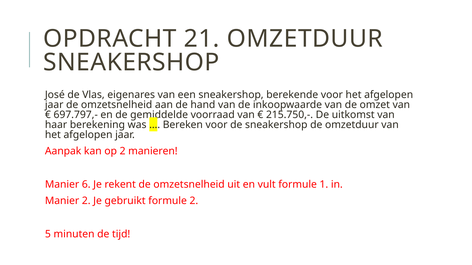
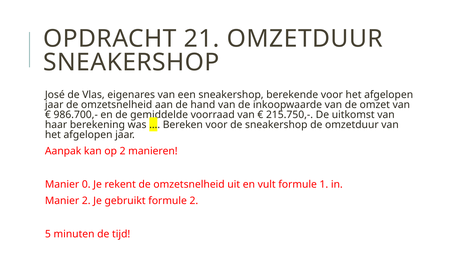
697.797,-: 697.797,- -> 986.700,- (76, 115)
6: 6 -> 0 (86, 185)
